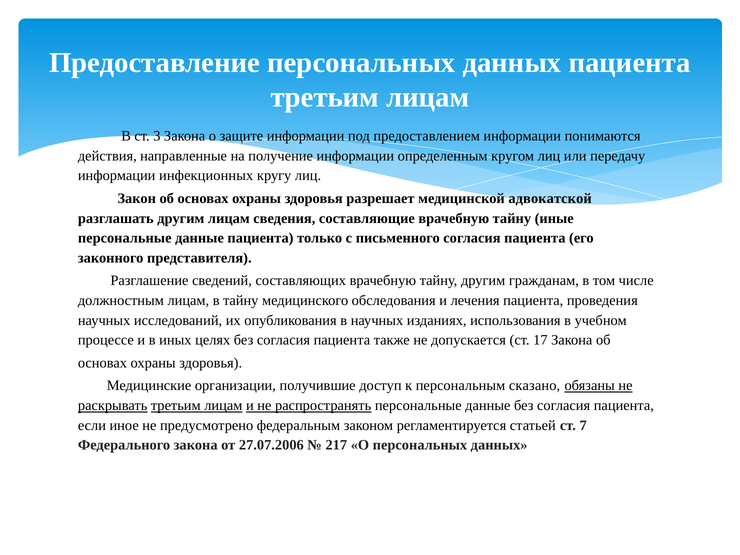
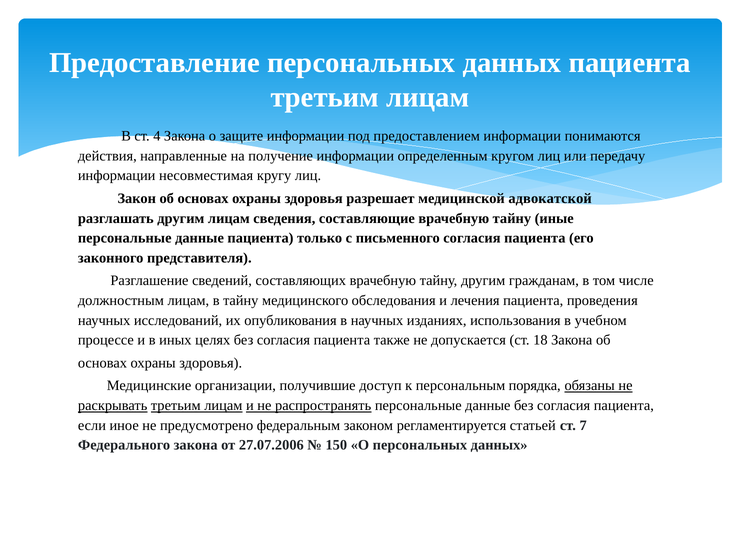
3: 3 -> 4 (157, 136)
инфекционных: инфекционных -> несовместимая (206, 176)
17: 17 -> 18 (540, 340)
сказано: сказано -> порядка (535, 386)
217: 217 -> 150 (336, 445)
